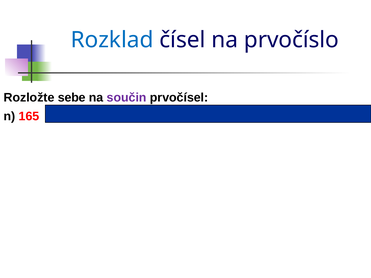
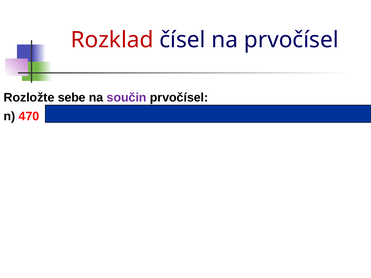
Rozklad colour: blue -> red (112, 40)
na prvočíslo: prvočíslo -> prvočísel (291, 40)
165: 165 -> 470 (29, 116)
